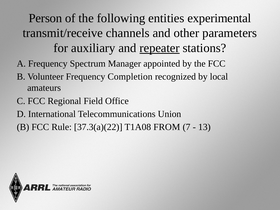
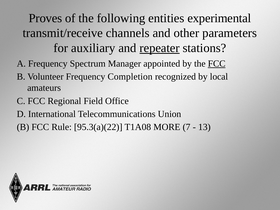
Person: Person -> Proves (45, 18)
FCC underline: none -> present (217, 64)
37.3(a)(22: 37.3(a)(22 -> 95.3(a)(22 (98, 127)
FROM: FROM -> MORE (167, 127)
